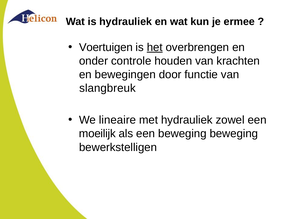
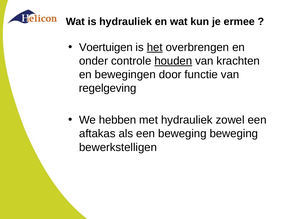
houden underline: none -> present (173, 61)
slangbreuk: slangbreuk -> regelgeving (108, 88)
lineaire: lineaire -> hebben (118, 120)
moeilijk: moeilijk -> aftakas (97, 133)
